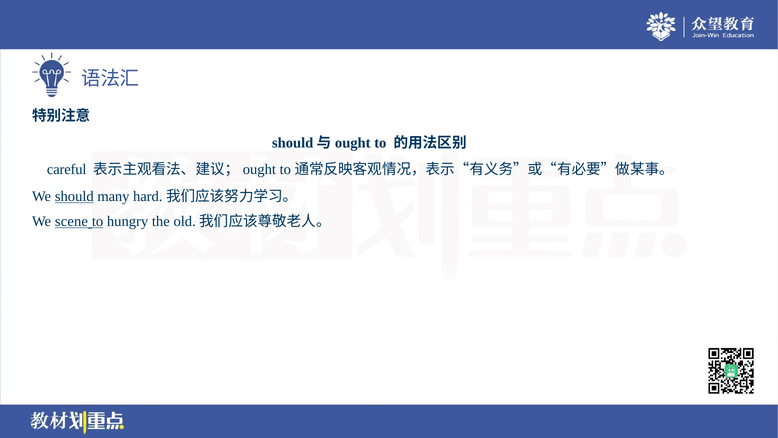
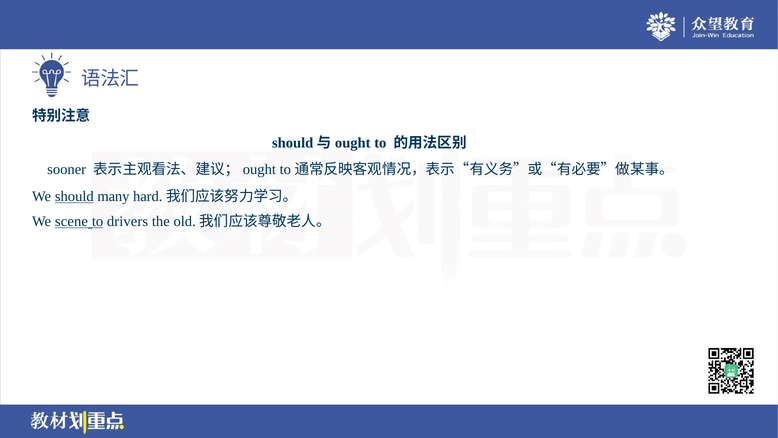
careful: careful -> sooner (67, 169)
hungry: hungry -> drivers (128, 221)
